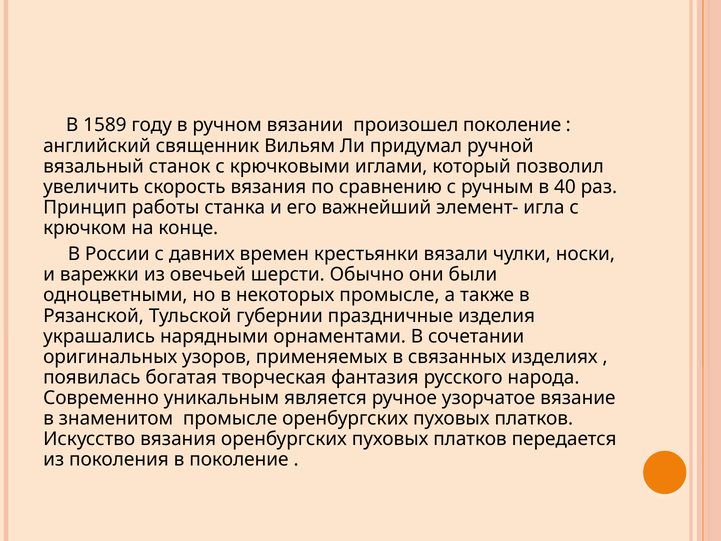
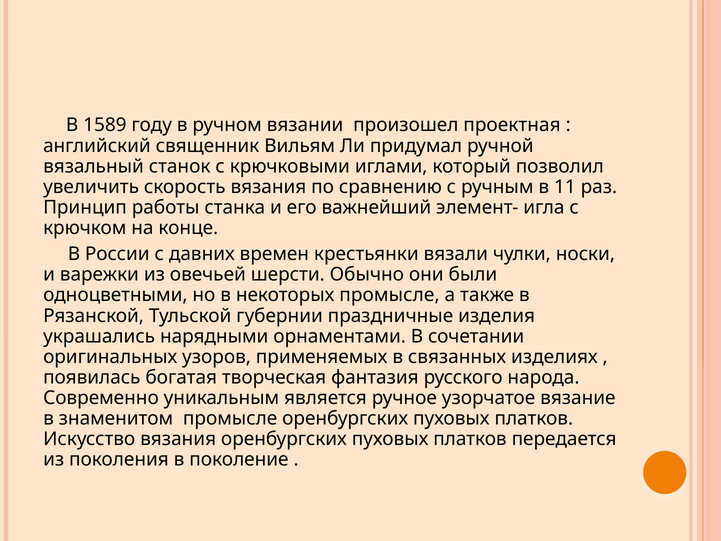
произошел поколение: поколение -> проектная (512, 125)
40: 40 -> 11 (565, 187)
